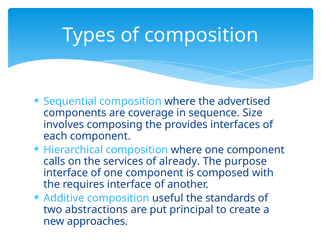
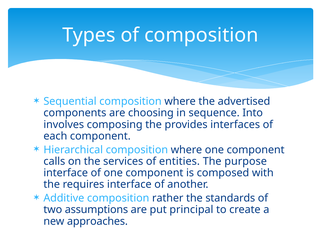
coverage: coverage -> choosing (151, 113)
Size: Size -> Into (253, 113)
already: already -> entities (179, 161)
useful: useful -> rather (168, 198)
abstractions: abstractions -> assumptions (96, 209)
